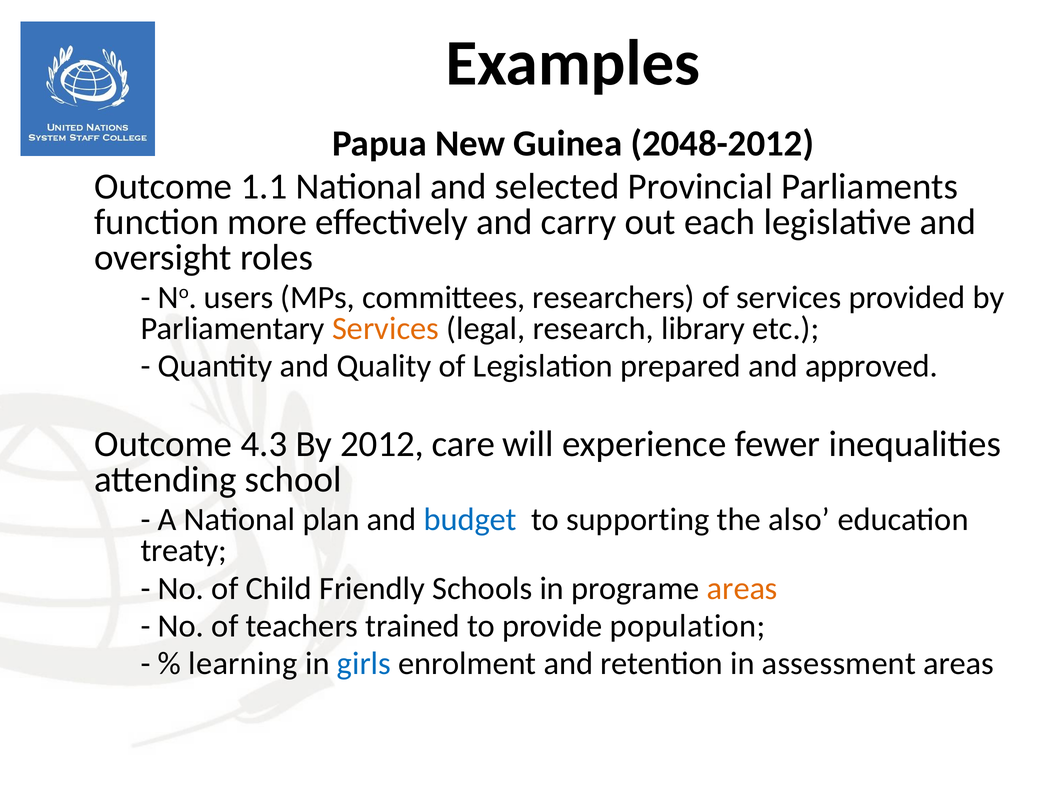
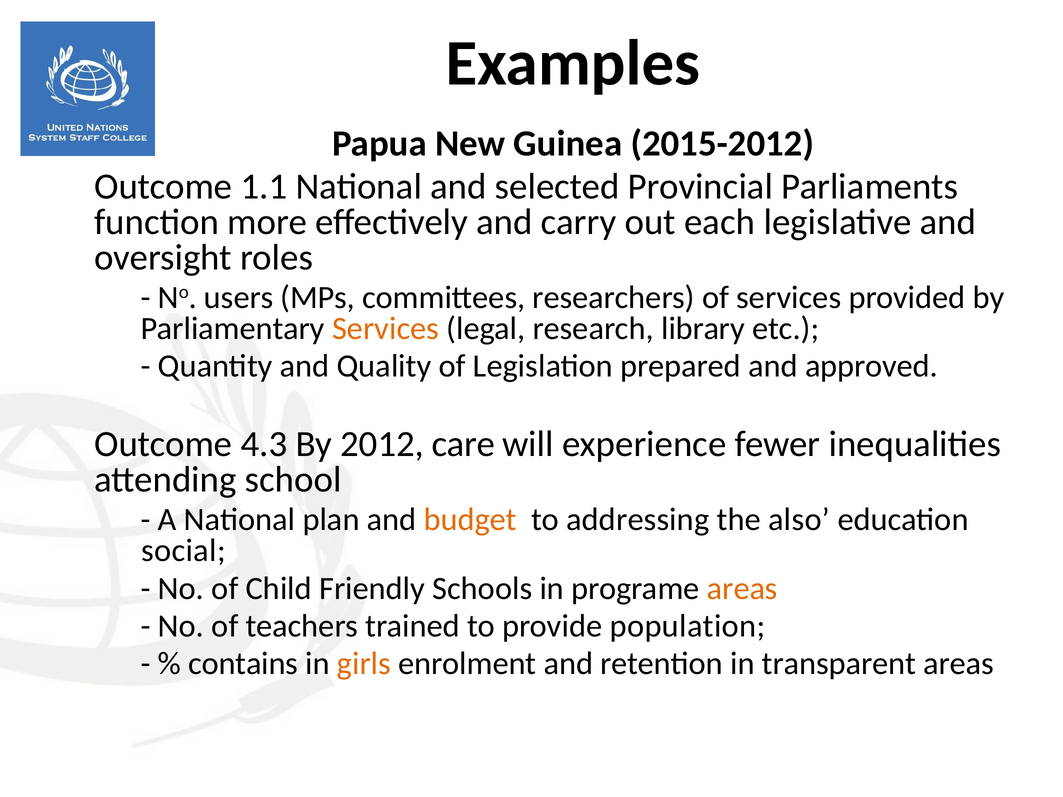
2048-2012: 2048-2012 -> 2015-2012 (722, 144)
budget colour: blue -> orange (470, 520)
supporting: supporting -> addressing (638, 520)
treaty: treaty -> social (183, 551)
learning: learning -> contains (243, 664)
girls colour: blue -> orange (364, 664)
assessment: assessment -> transparent (839, 664)
